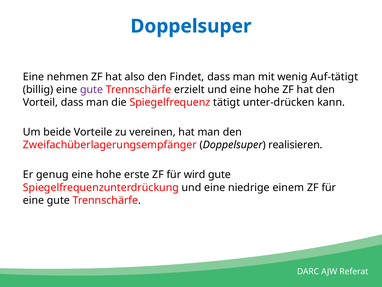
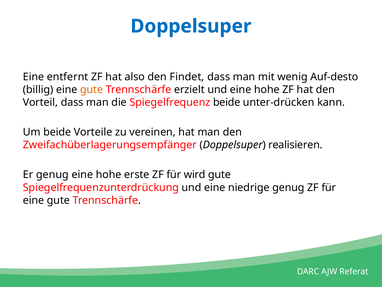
nehmen: nehmen -> entfernt (68, 77)
Auf-tätigt: Auf-tätigt -> Auf-desto (334, 77)
gute colour: purple -> orange (92, 89)
Spiegelfrequenz tätigt: tätigt -> beide (227, 102)
niedrige einem: einem -> genug (288, 187)
